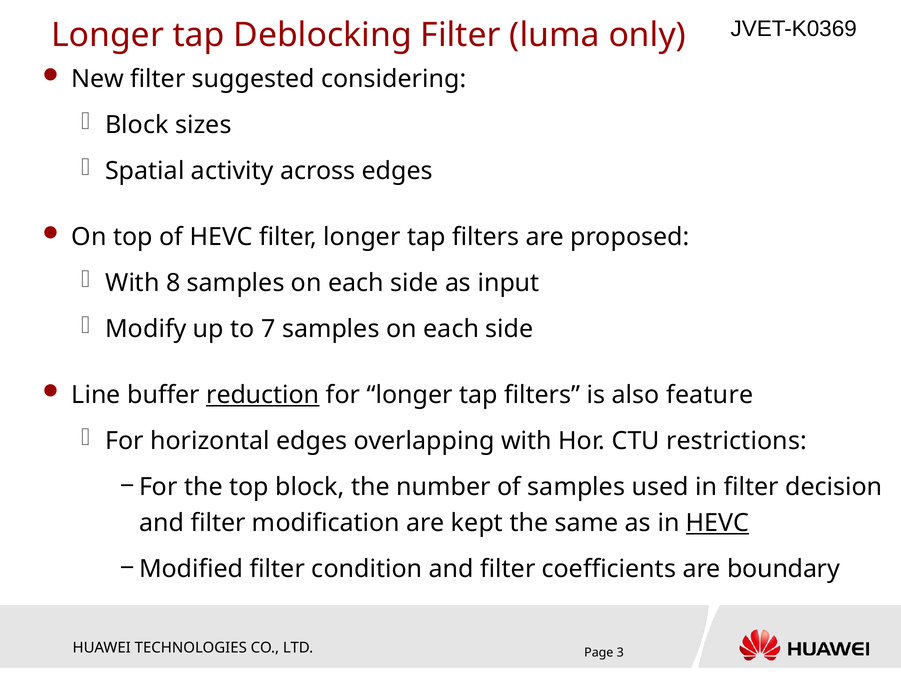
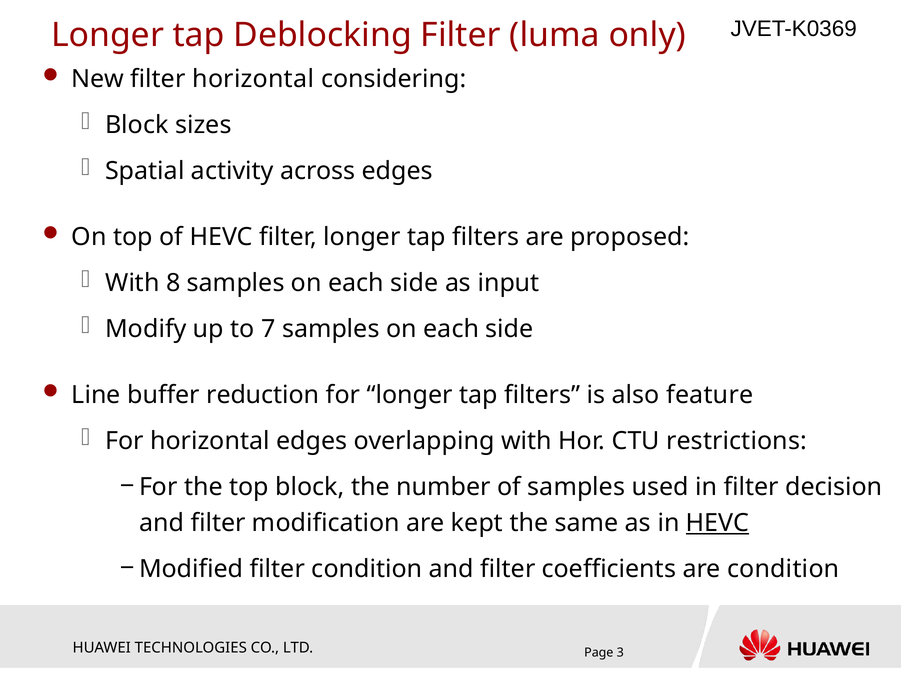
filter suggested: suggested -> horizontal (253, 79)
reduction underline: present -> none (263, 395)
are boundary: boundary -> condition (783, 570)
